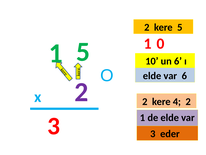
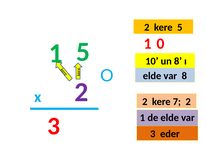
un 6: 6 -> 8 (178, 61)
var 6: 6 -> 8 (184, 76)
4: 4 -> 7 (177, 101)
